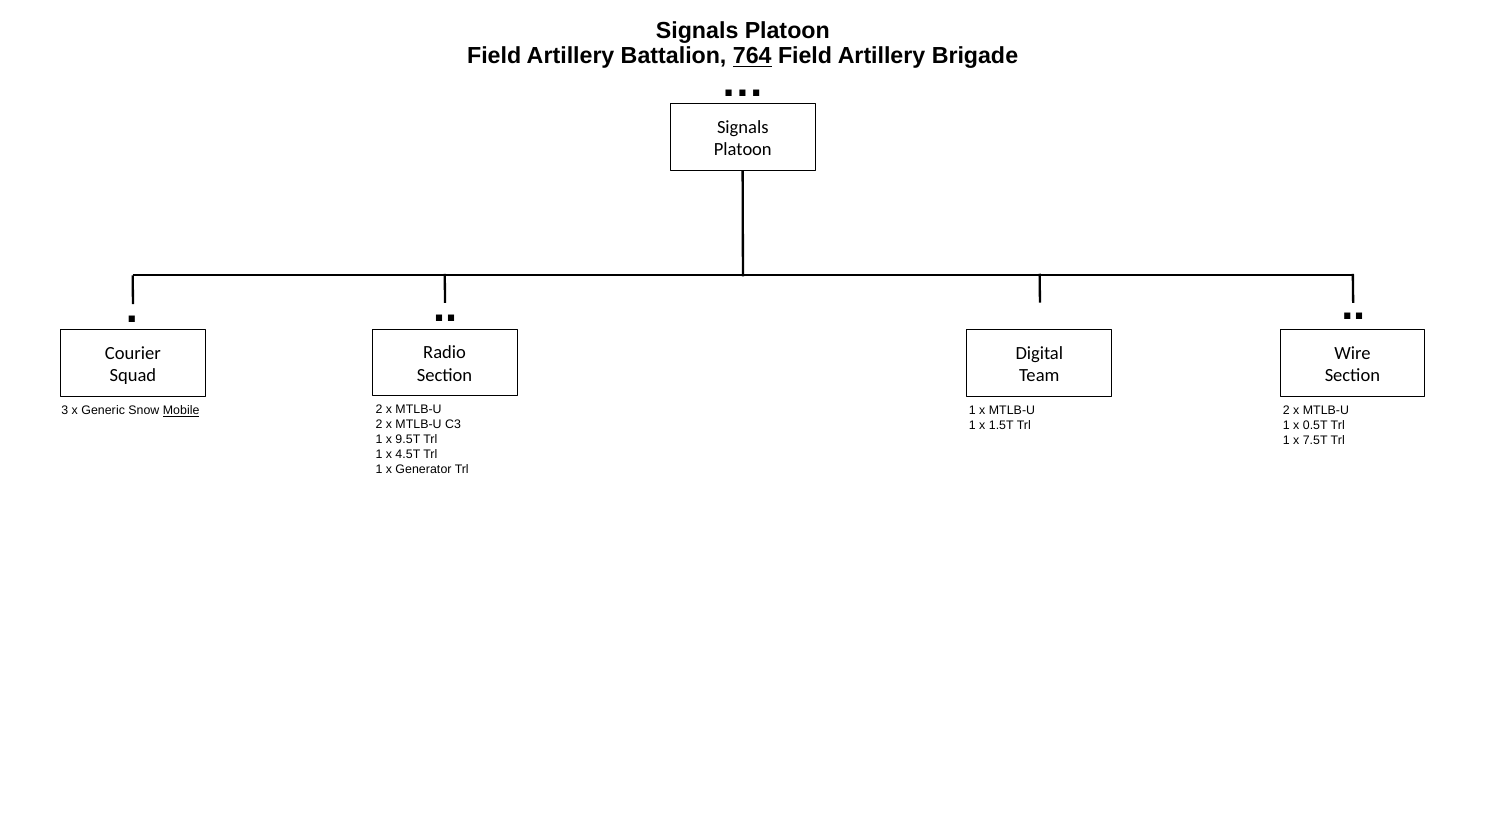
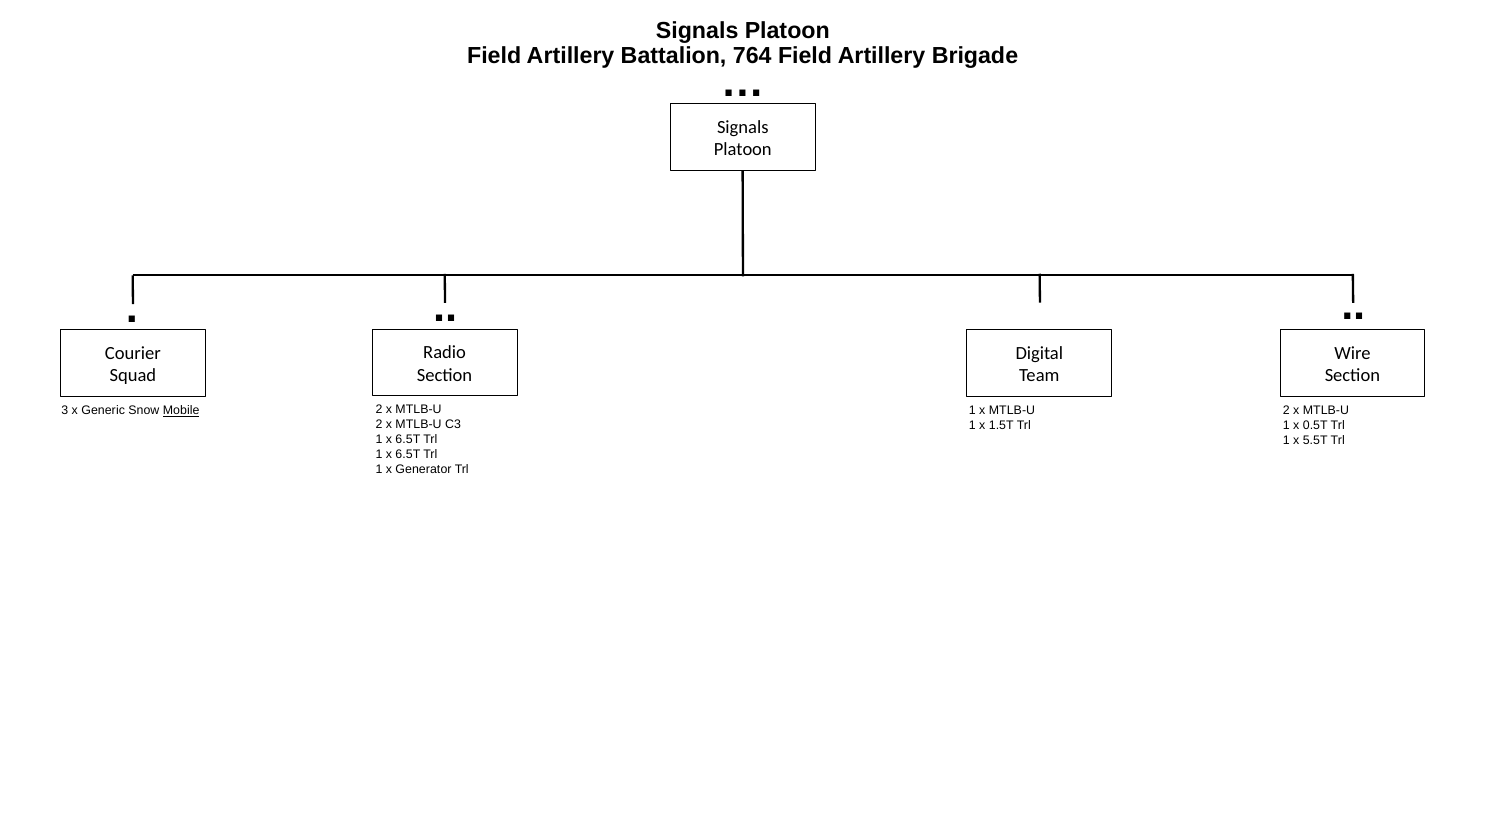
764 underline: present -> none (752, 56)
9.5T: 9.5T -> 6.5T (408, 439)
7.5T: 7.5T -> 5.5T (1315, 440)
4.5T: 4.5T -> 6.5T (408, 454)
